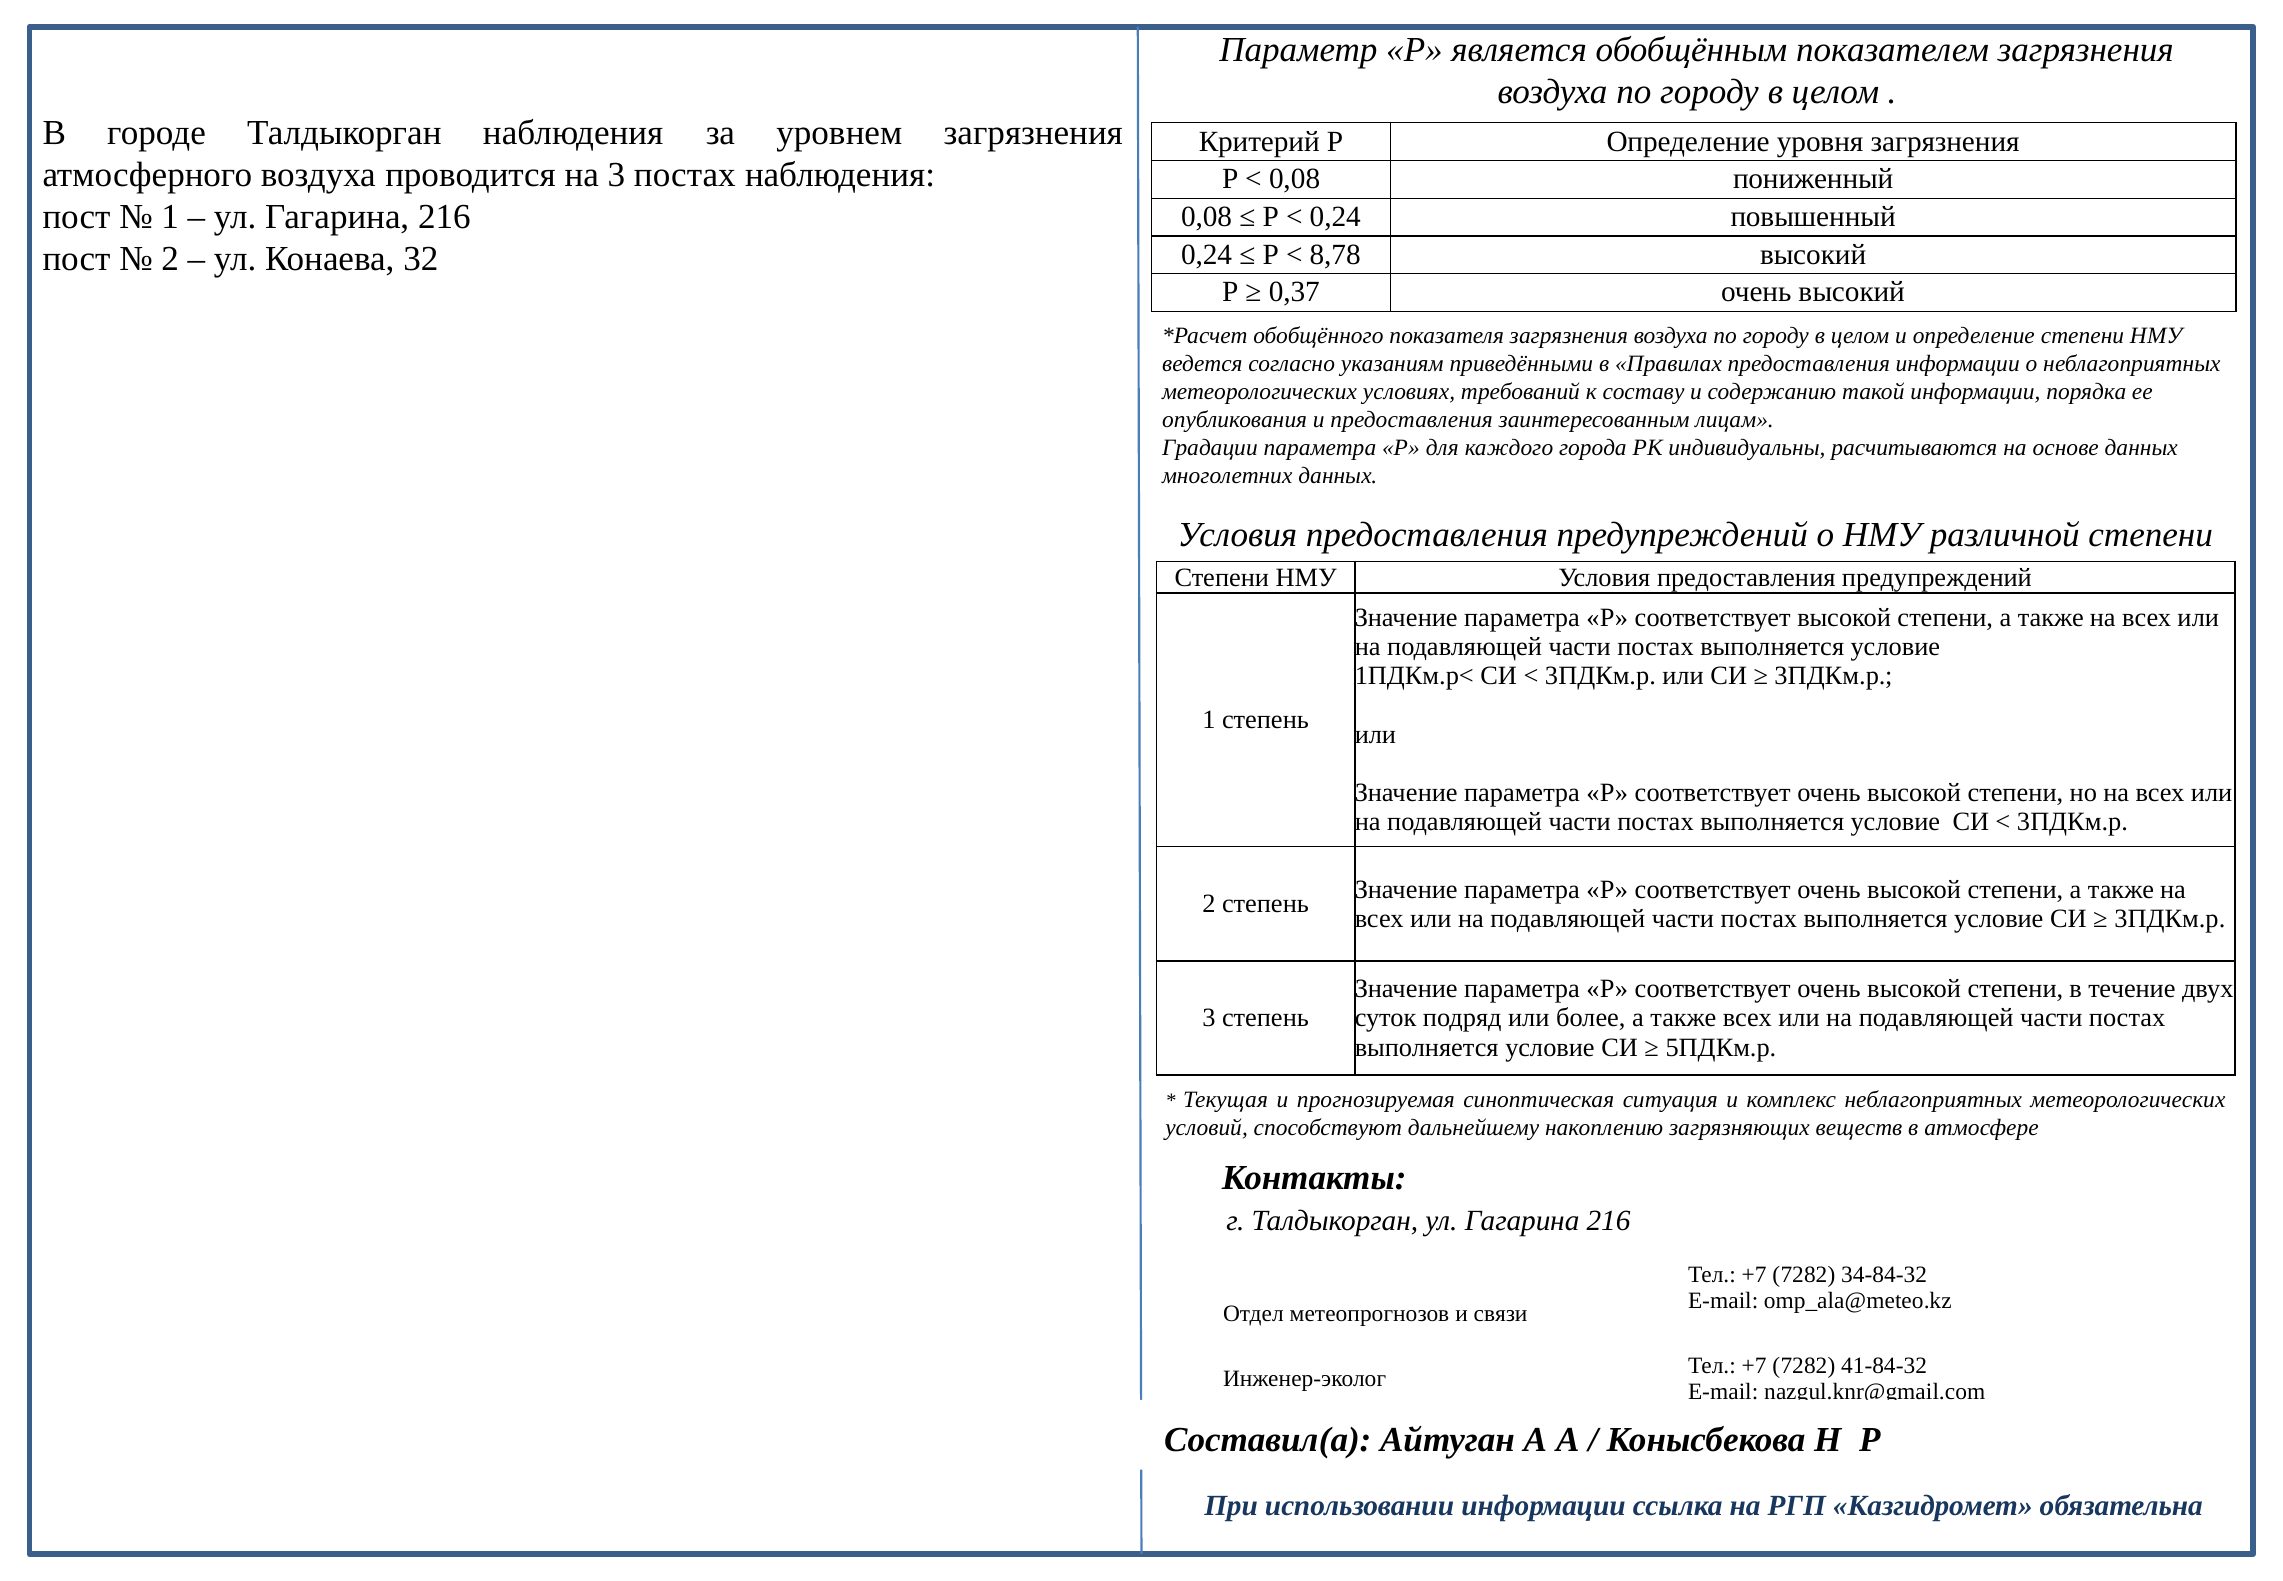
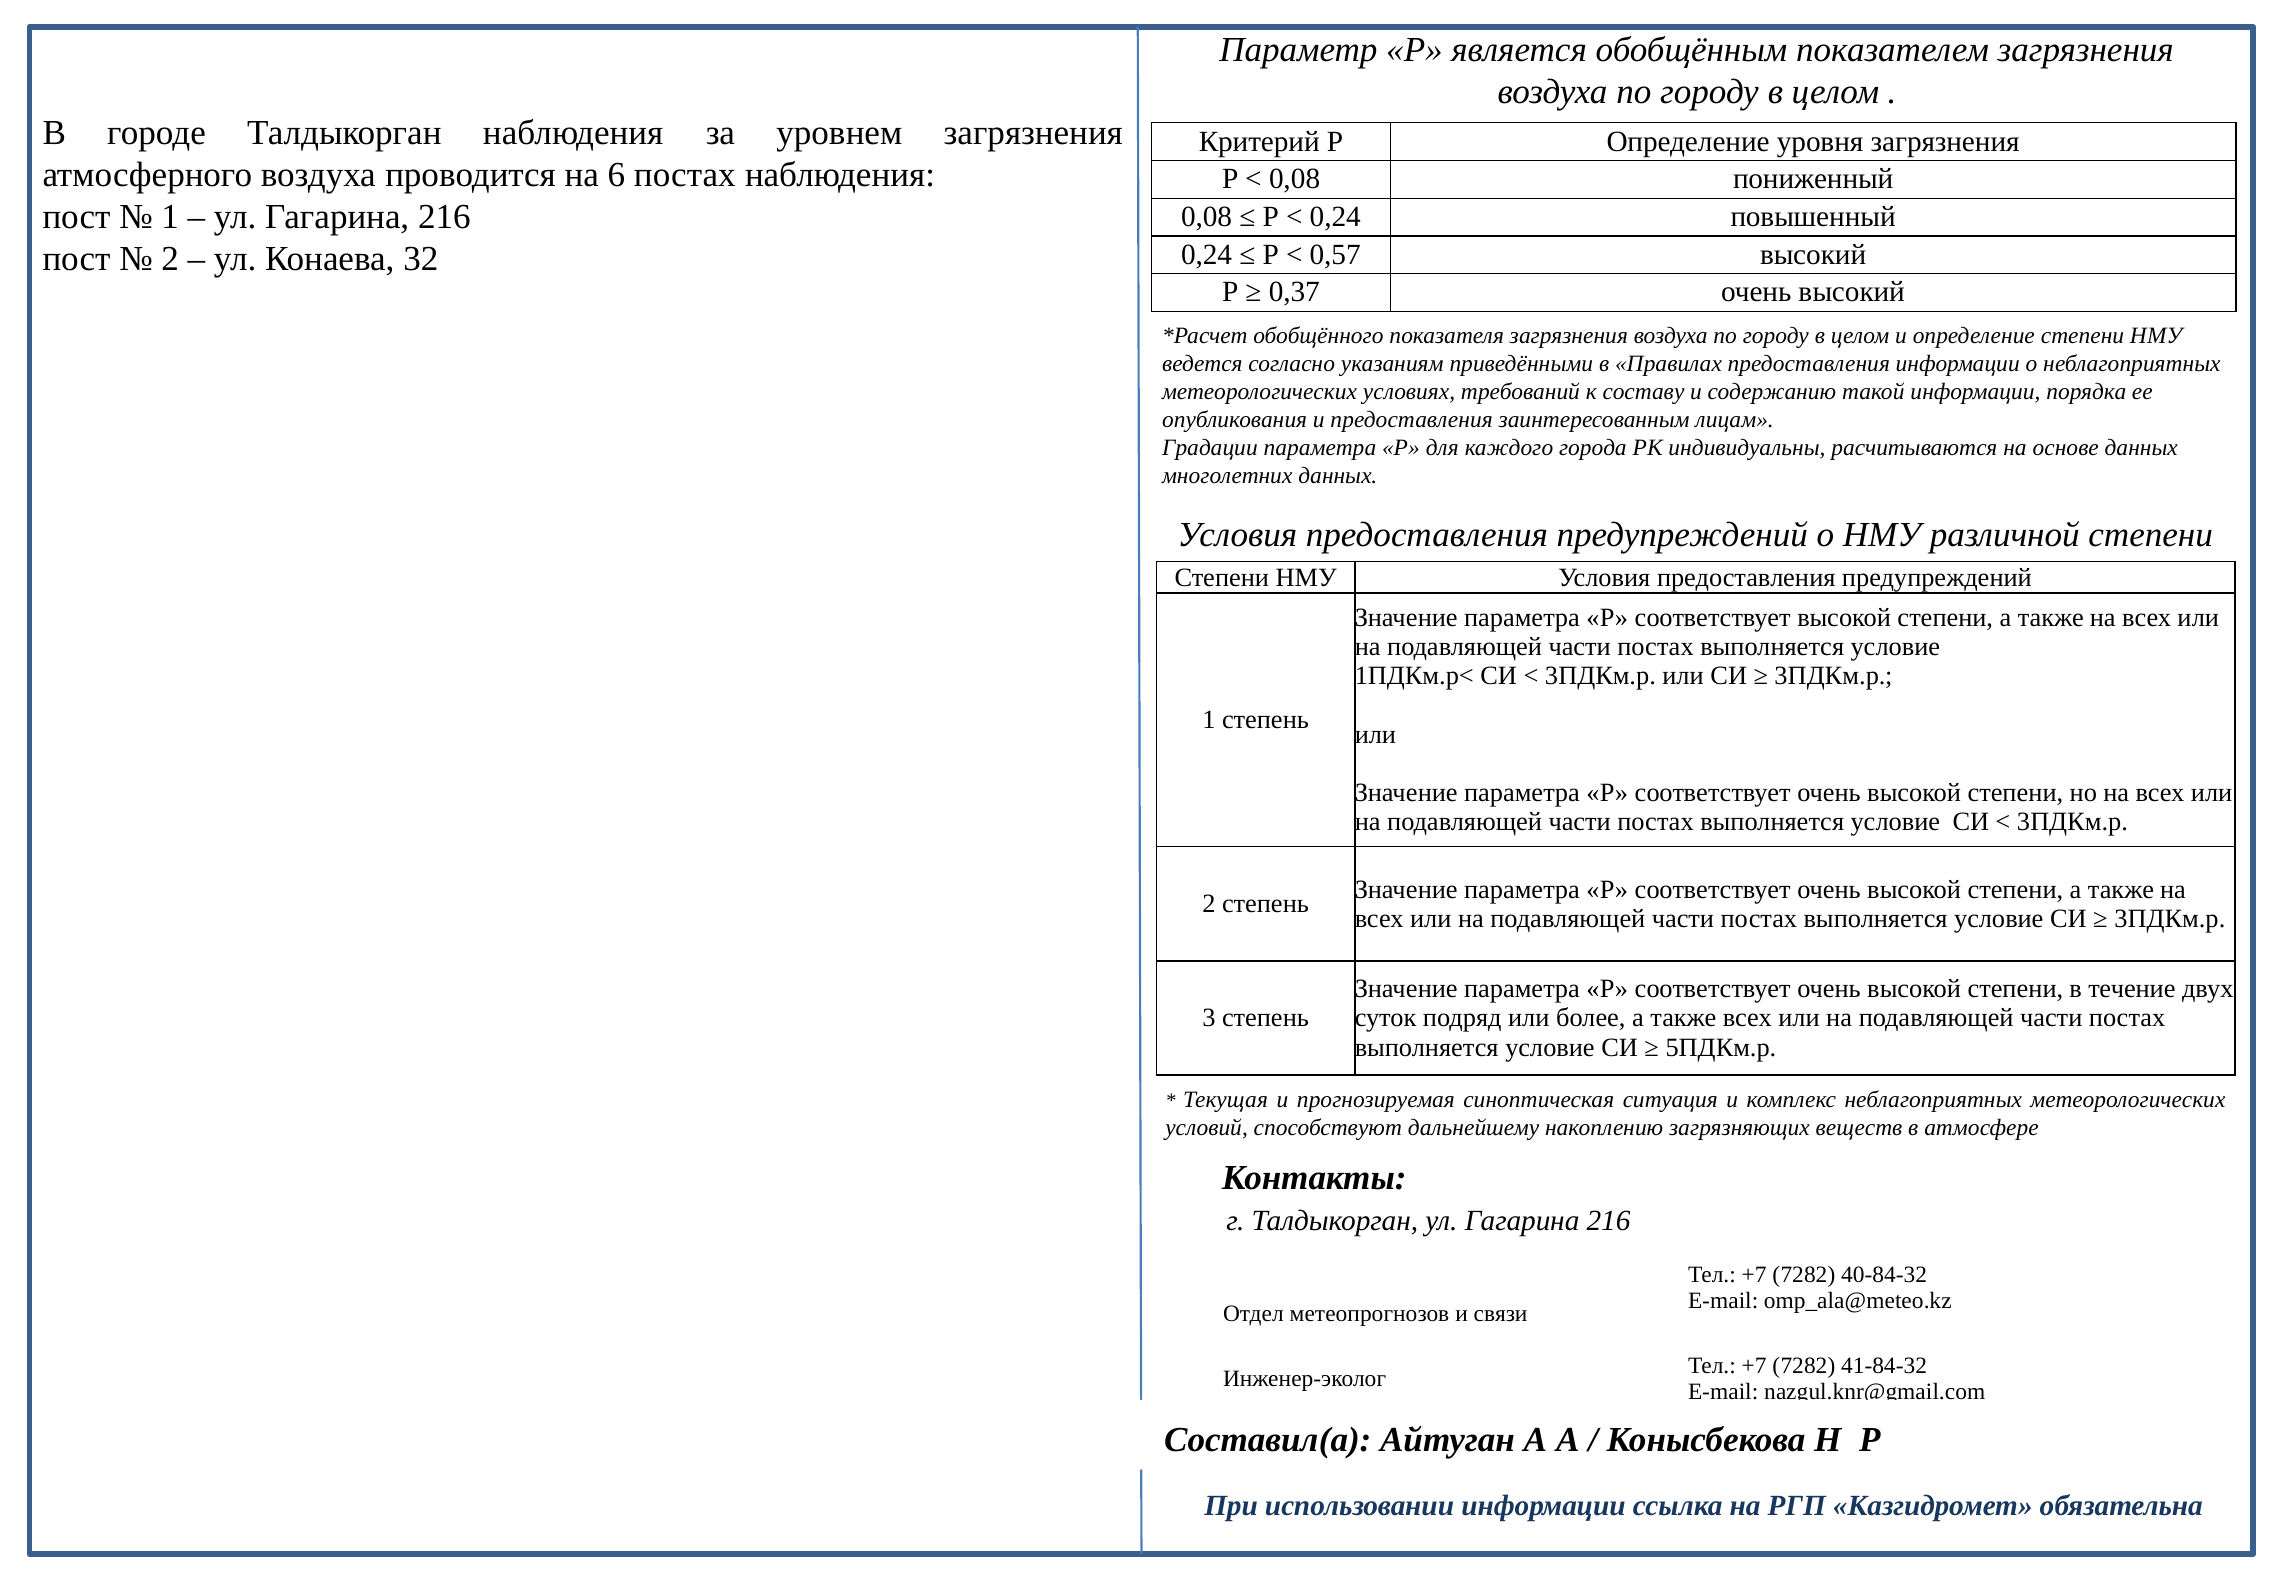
на 3: 3 -> 6 (616, 175)
8,78: 8,78 -> 0,57 (1335, 254)
34-84-32: 34-84-32 -> 40-84-32 (1884, 1274)
